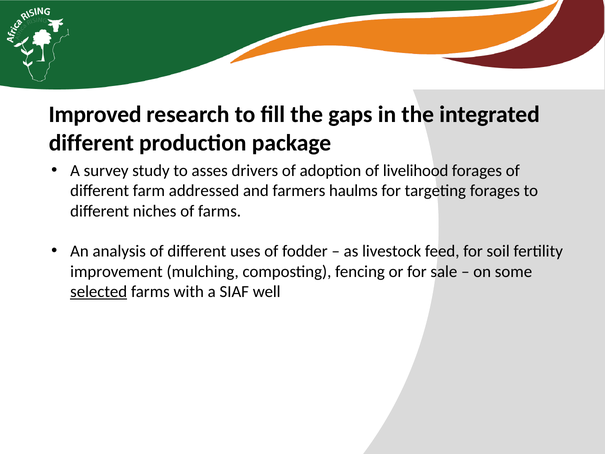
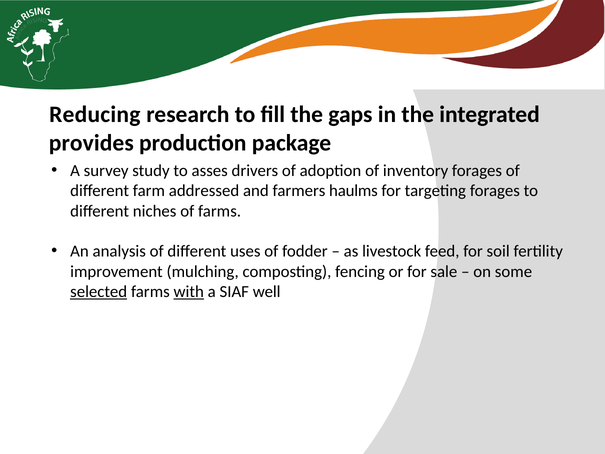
Improved: Improved -> Reducing (95, 115)
different: different -> provides (91, 143)
livelihood: livelihood -> inventory (416, 171)
with underline: none -> present (189, 292)
